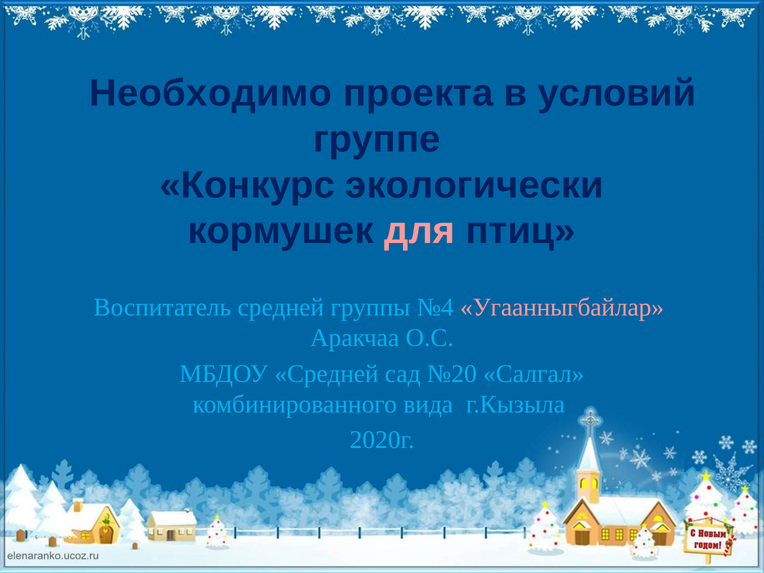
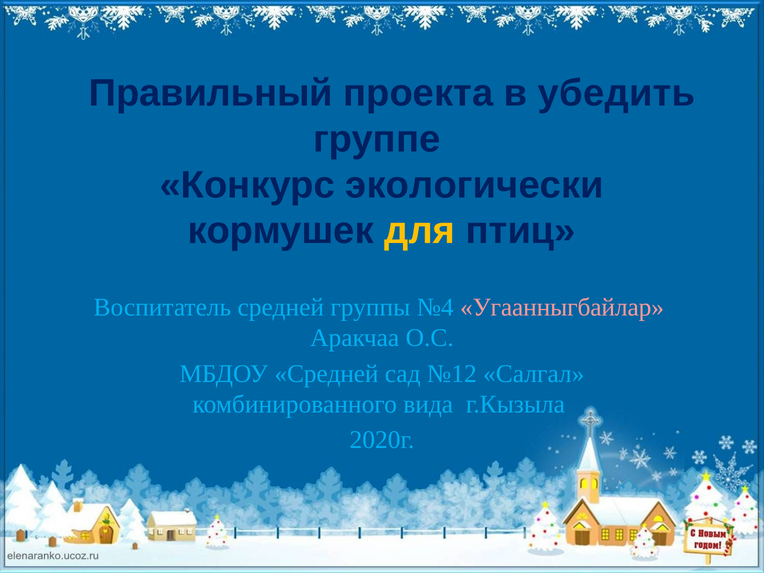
Необходимо: Необходимо -> Правильный (211, 93)
условий: условий -> убедить (617, 93)
для colour: pink -> yellow (420, 231)
№20: №20 -> №12 (452, 374)
